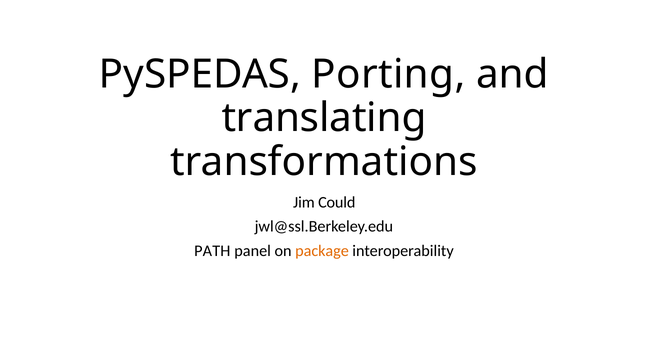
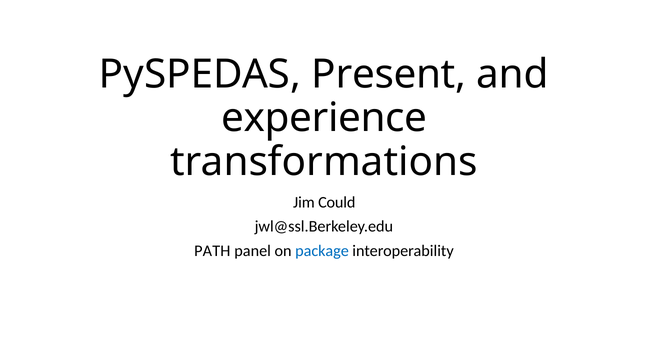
Porting: Porting -> Present (389, 75)
translating: translating -> experience (324, 118)
package colour: orange -> blue (322, 251)
